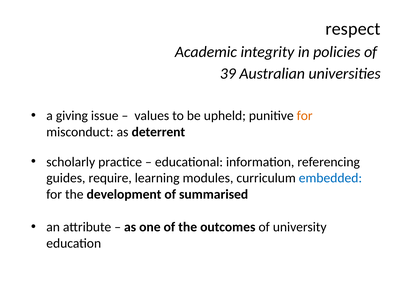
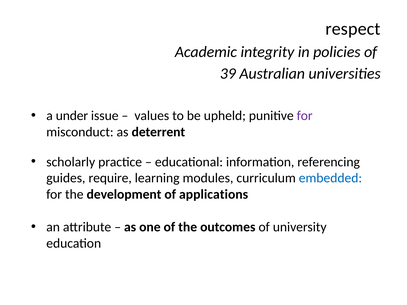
giving: giving -> under (72, 116)
for colour: orange -> purple (305, 116)
summarised: summarised -> applications (214, 195)
